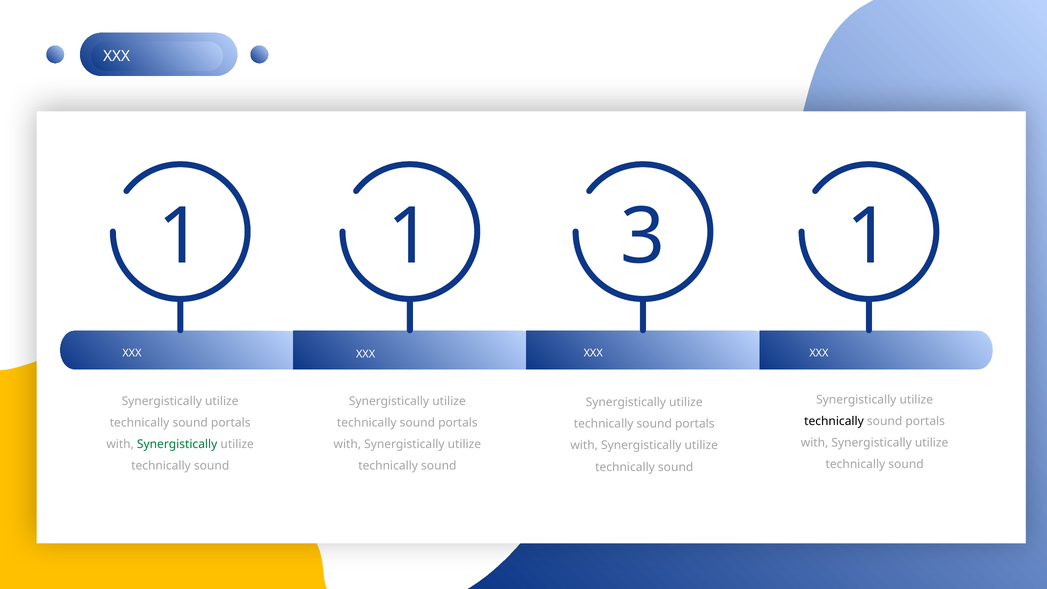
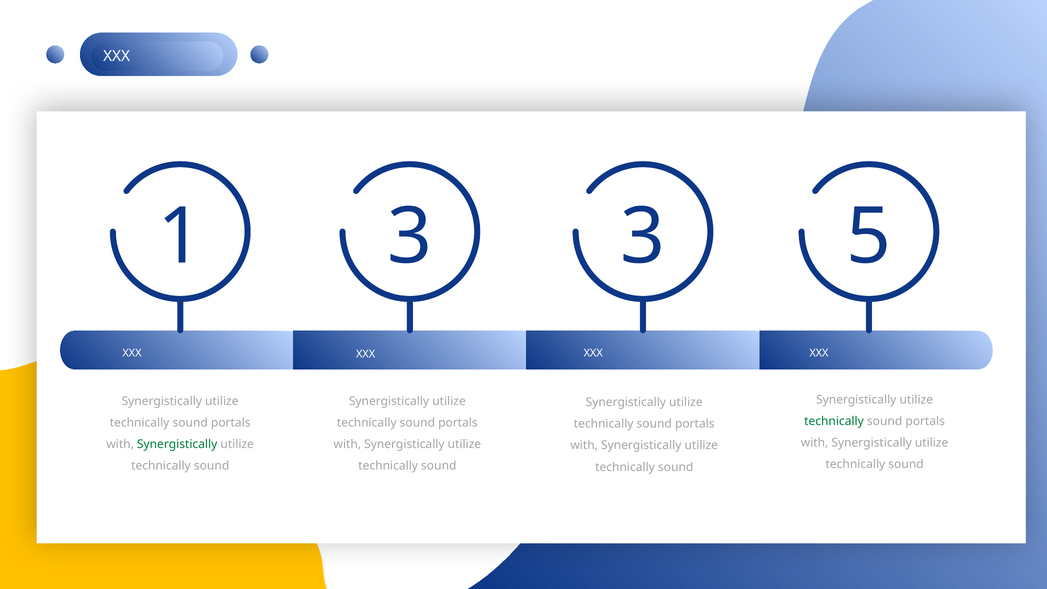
1 1: 1 -> 3 (410, 237)
3 1: 1 -> 5 (869, 237)
technically colour: black -> green (834, 421)
